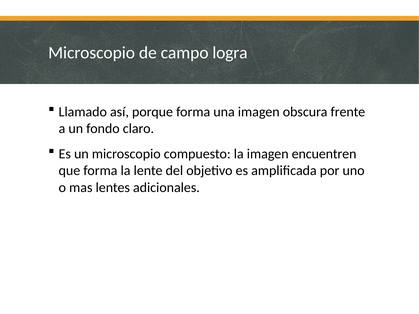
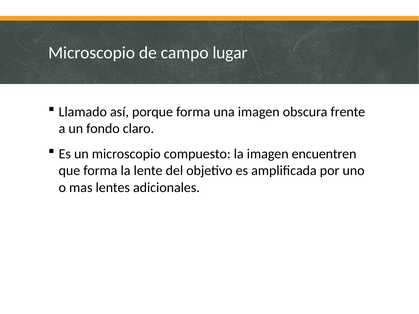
logra: logra -> lugar (230, 53)
